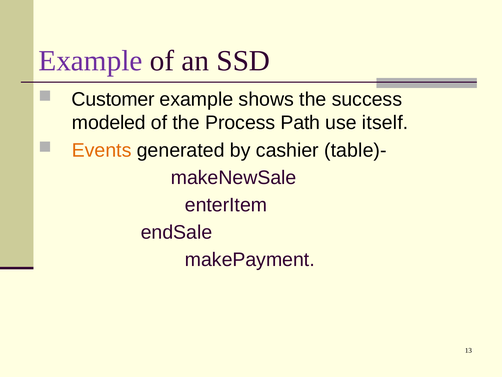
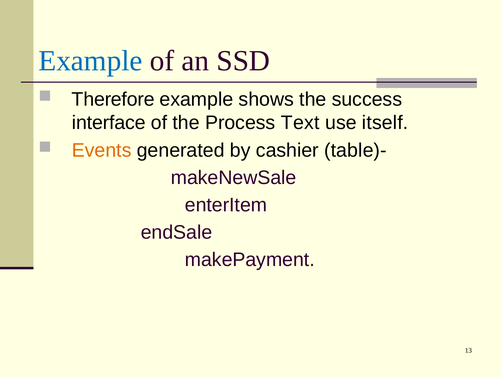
Example colour: purple -> blue (90, 61)
Customer: Customer -> Therefore (113, 99)
modeled: modeled -> interface (109, 123)
Path: Path -> Text (300, 123)
